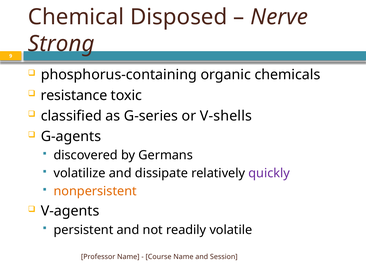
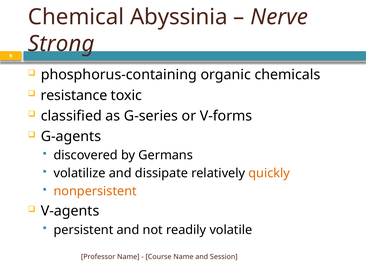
Disposed: Disposed -> Abyssinia (179, 17)
V-shells: V-shells -> V-forms (226, 116)
quickly colour: purple -> orange (269, 174)
